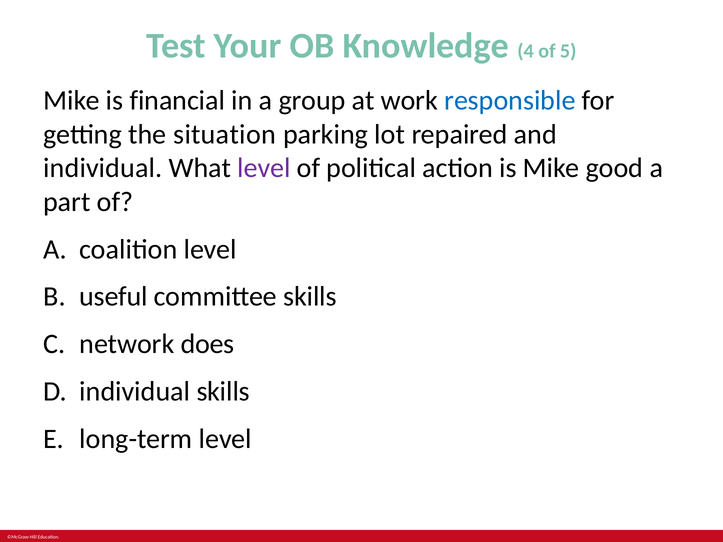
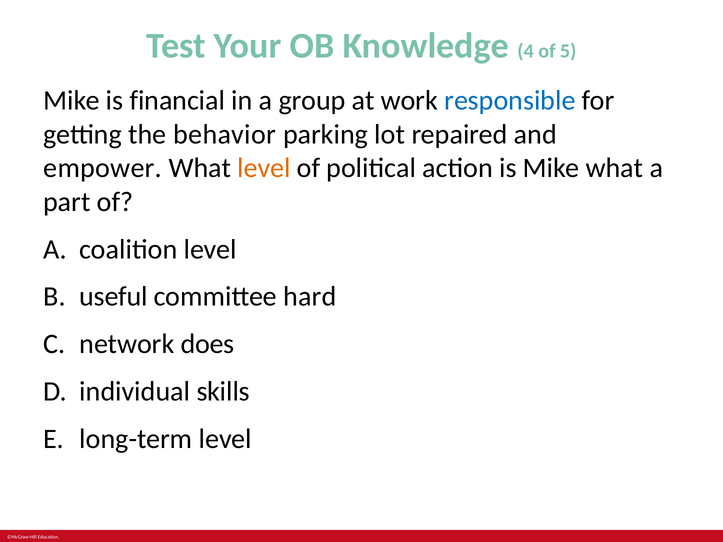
situation: situation -> behavior (225, 134)
individual: individual -> empower (103, 168)
level colour: purple -> orange (264, 168)
Mike good: good -> what (614, 168)
committee skills: skills -> hard (310, 297)
